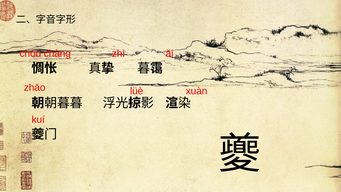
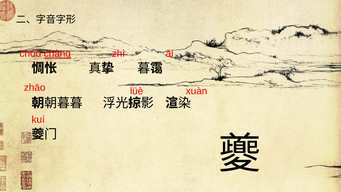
chàng underline: none -> present (57, 54)
